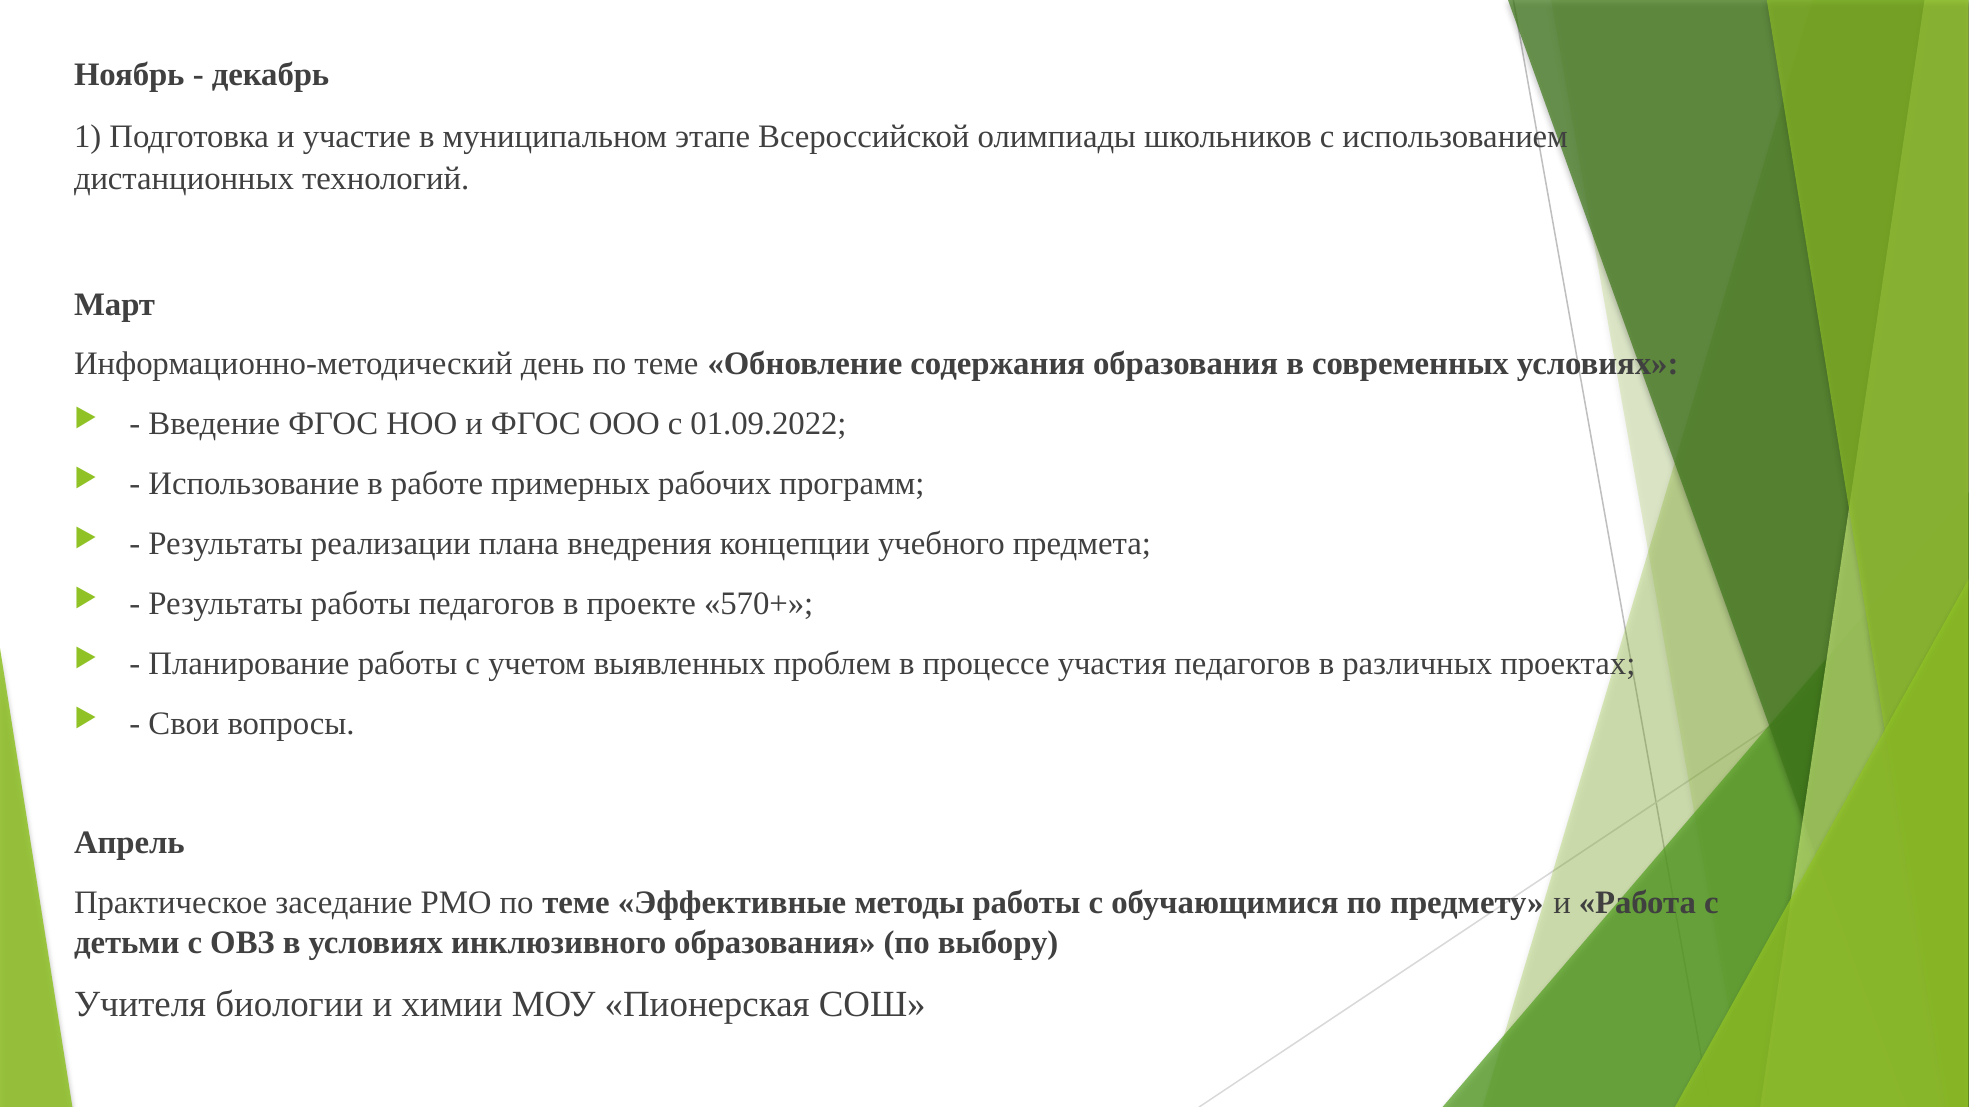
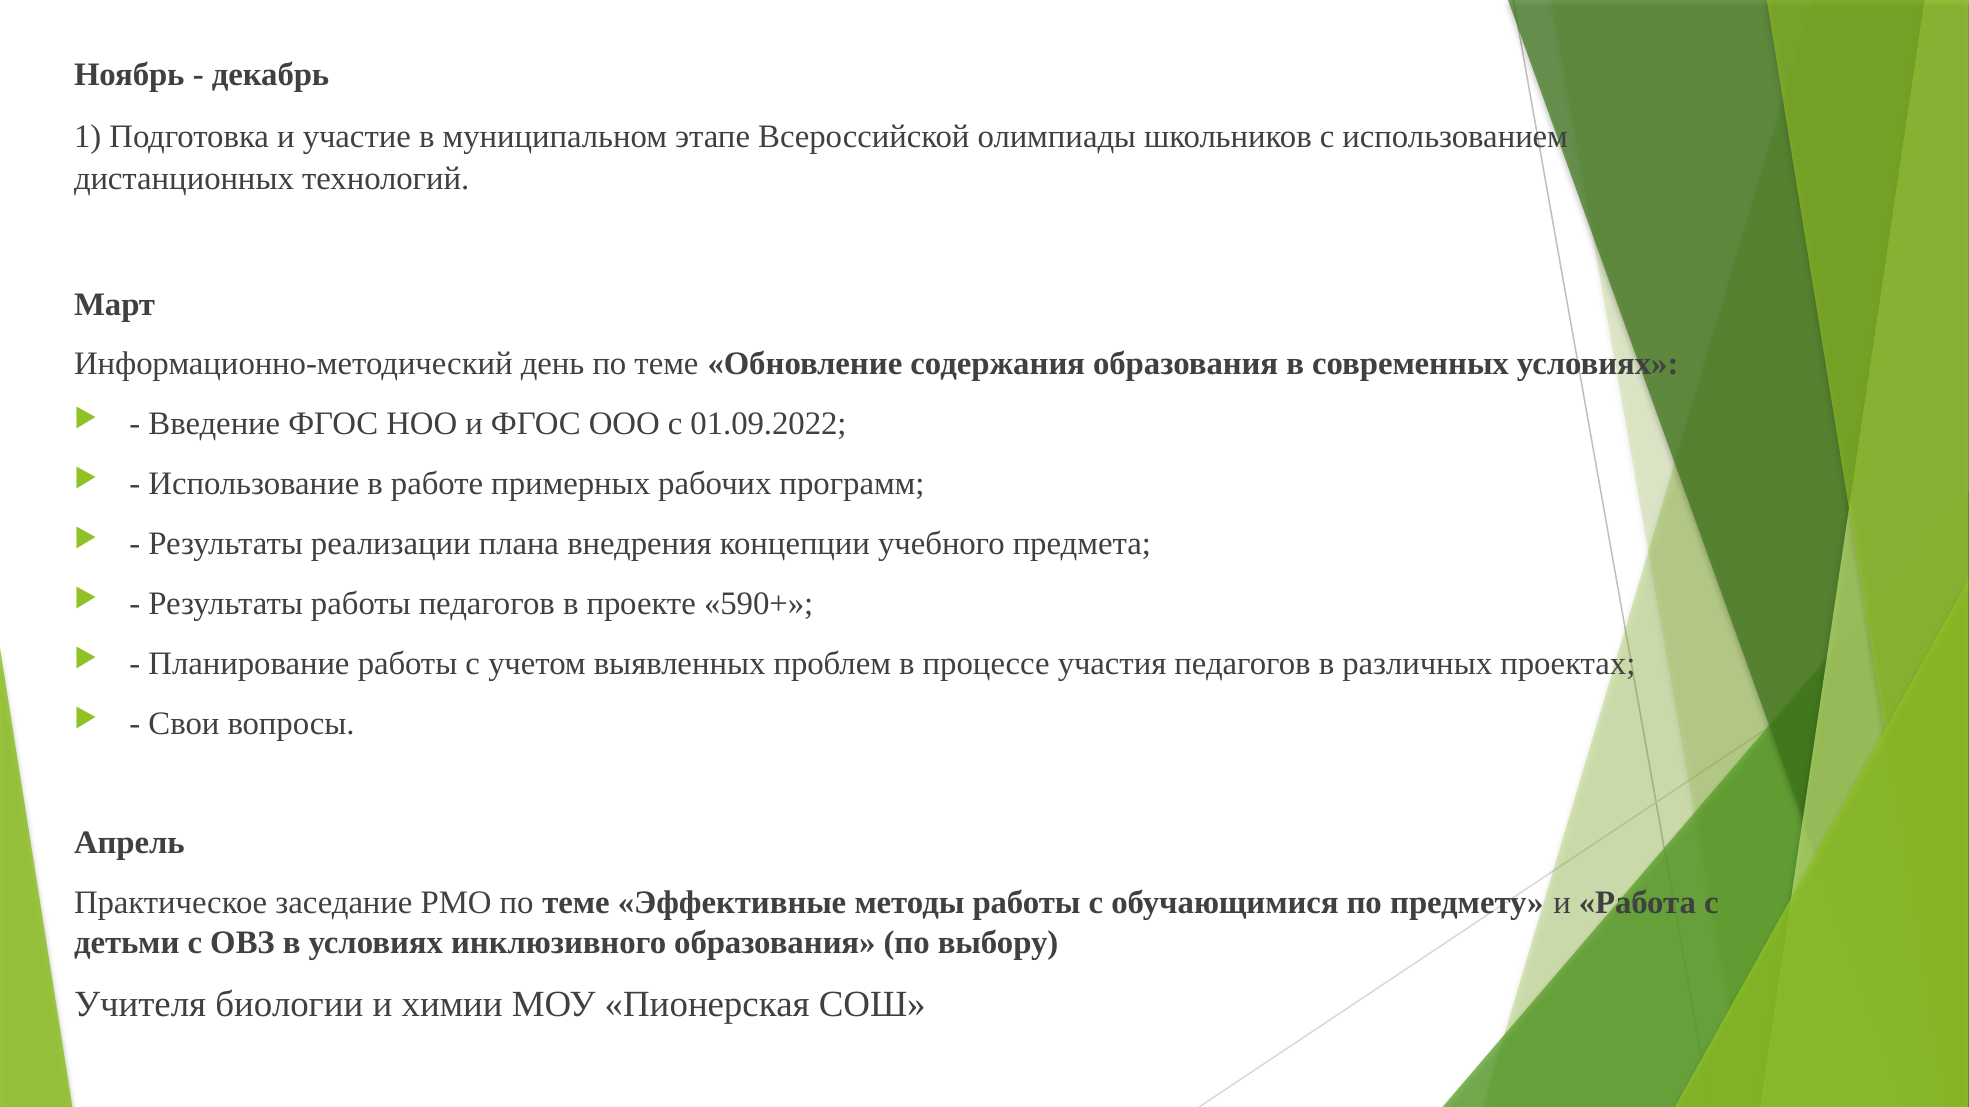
570+: 570+ -> 590+ (759, 604)
